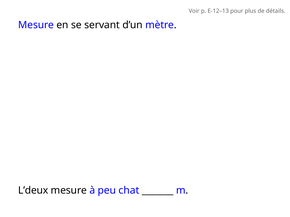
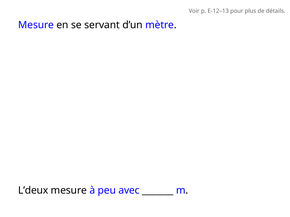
chat: chat -> avec (129, 191)
